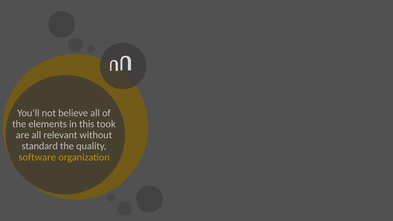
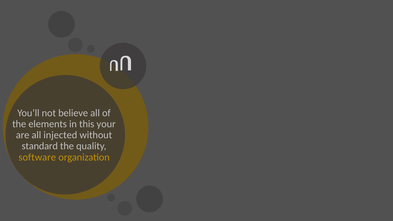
took: took -> your (106, 124)
relevant: relevant -> injected (60, 135)
